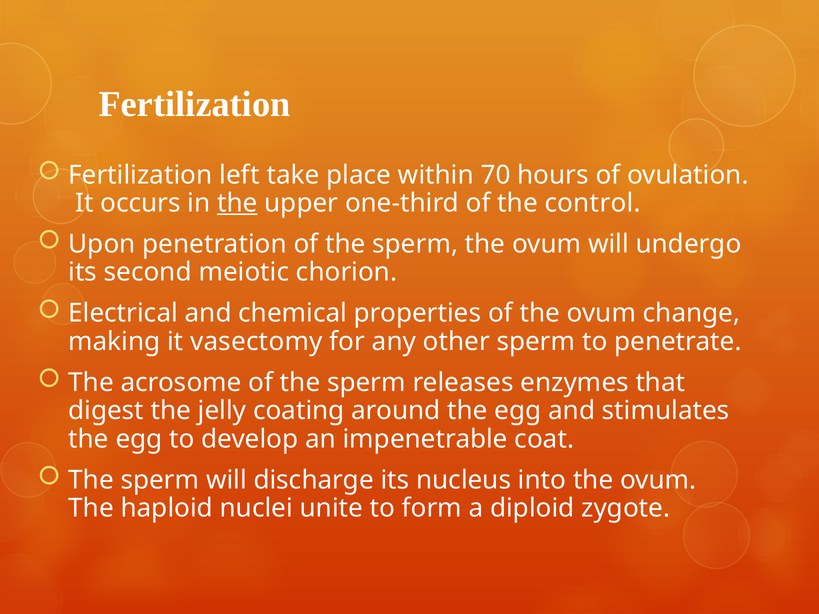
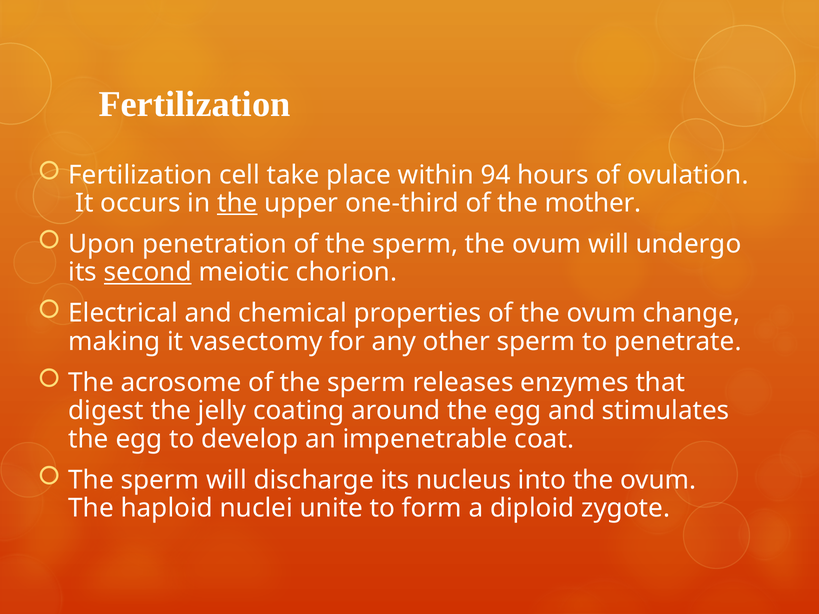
left: left -> cell (239, 175)
70: 70 -> 94 (496, 175)
control: control -> mother (593, 203)
second underline: none -> present (148, 272)
